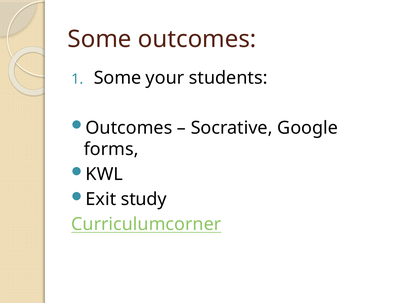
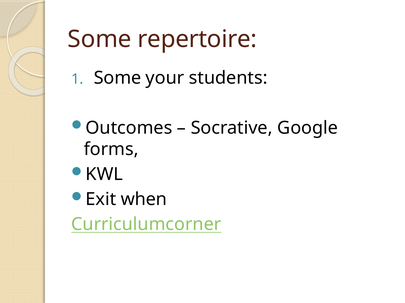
Some outcomes: outcomes -> repertoire (197, 39)
study: study -> when (144, 200)
